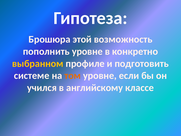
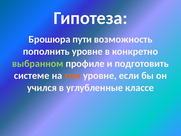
этой: этой -> пути (82, 39)
выбранном colour: yellow -> light green (38, 63)
английскому: английскому -> углубленные (95, 88)
